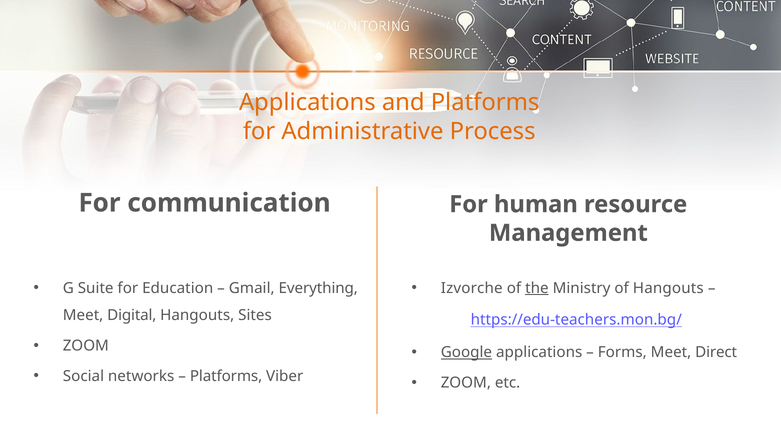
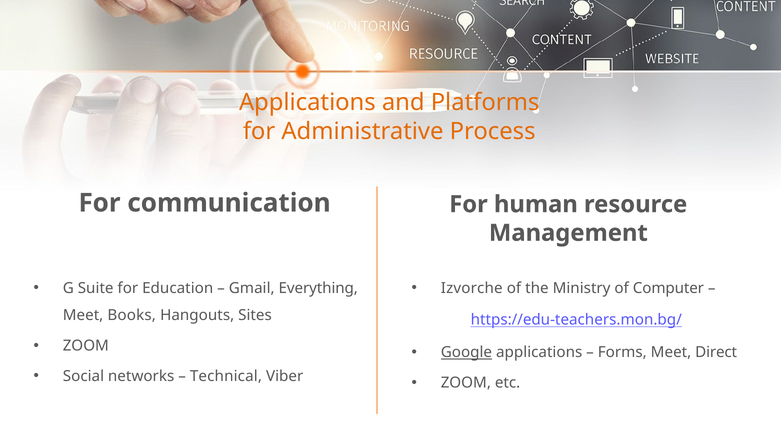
the underline: present -> none (537, 288)
of Hangouts: Hangouts -> Computer (668, 288)
Digital: Digital -> Books (132, 316)
Platforms: Platforms -> Technical (226, 377)
